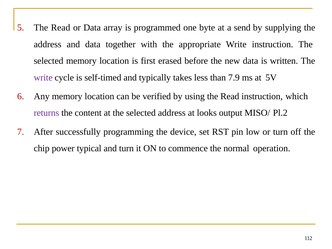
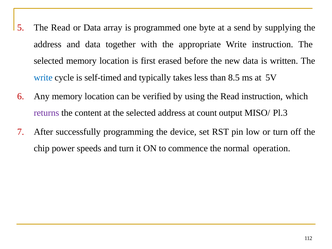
write colour: purple -> blue (43, 77)
7.9: 7.9 -> 8.5 (234, 77)
looks: looks -> count (207, 113)
Pl.2: Pl.2 -> Pl.3 (280, 113)
typical: typical -> speeds (89, 148)
